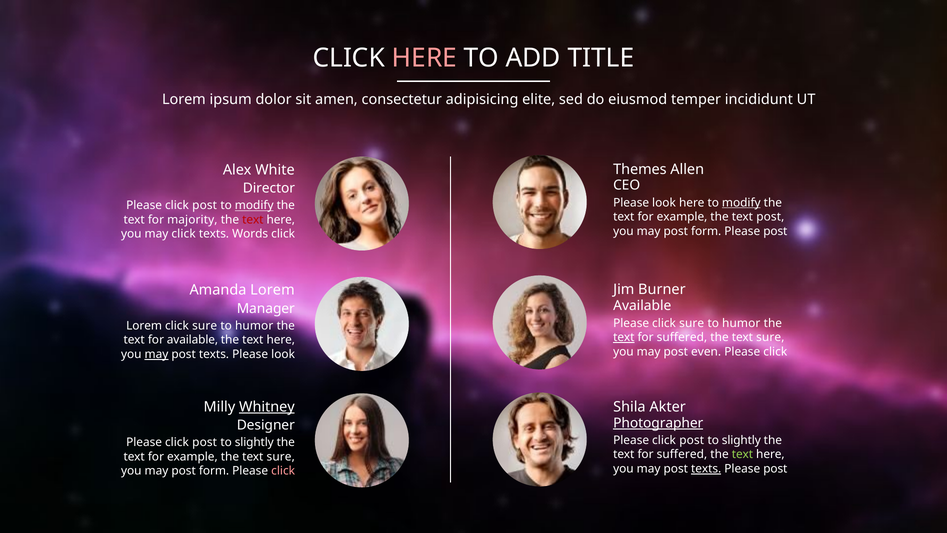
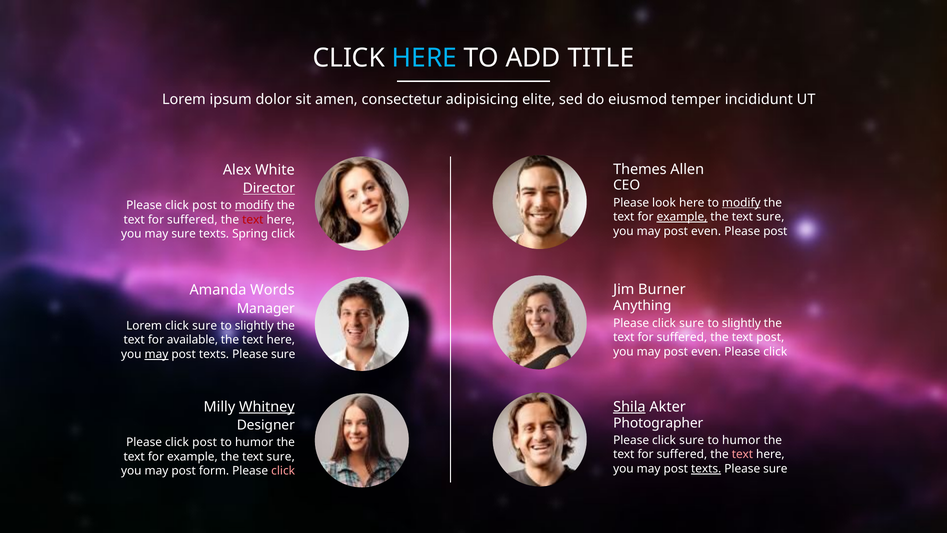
HERE colour: pink -> light blue (424, 58)
Director underline: none -> present (269, 188)
example underline: none -> present (682, 217)
post: post -> sure (770, 217)
majority: majority -> suffered (192, 220)
form: form -> even (706, 231)
may click: click -> sure (184, 234)
Words: Words -> Spring (250, 234)
Amanda Lorem: Lorem -> Words (272, 290)
Available: Available -> Anything (642, 306)
humor: humor -> slightly (741, 323)
humor: humor -> slightly (254, 326)
text underline: present -> none (624, 337)
sure: sure -> post (770, 337)
look: look -> sure (283, 354)
Shila underline: none -> present (629, 407)
Photographer underline: present -> none (658, 423)
post: post -> sure (692, 440)
slightly: slightly -> humor (741, 440)
slightly: slightly -> humor (254, 442)
text colour: light green -> pink (742, 454)
post: post -> sure (775, 469)
